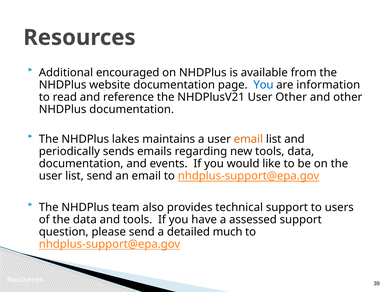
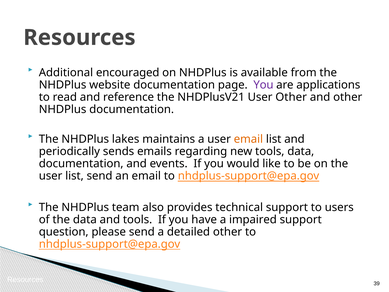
You colour: blue -> purple (263, 85)
information: information -> applications (328, 85)
assessed: assessed -> impaired (253, 219)
detailed much: much -> other (228, 232)
